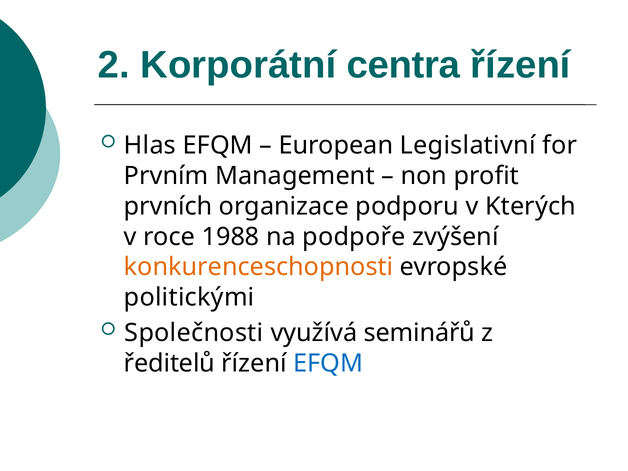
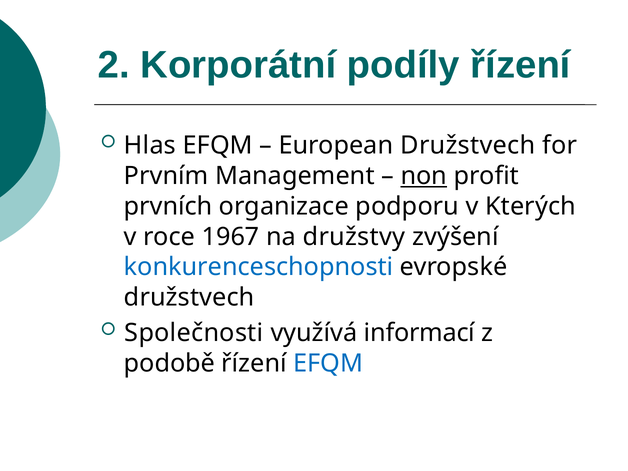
centra: centra -> podíly (403, 65)
European Legislativní: Legislativní -> Družstvech (468, 146)
non underline: none -> present (424, 176)
1988: 1988 -> 1967 (230, 237)
podpoře: podpoře -> družstvy (354, 237)
konkurenceschopnosti colour: orange -> blue (259, 267)
politickými: politickými -> družstvech (189, 297)
seminářů: seminářů -> informací (419, 333)
ředitelů: ředitelů -> podobě (169, 363)
